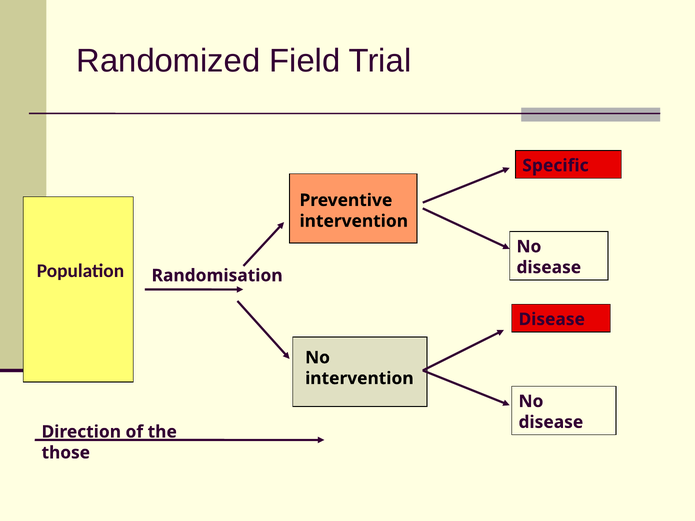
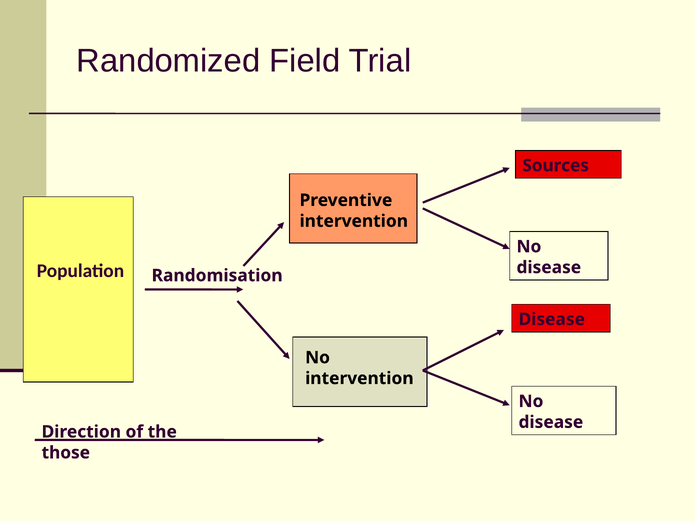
Specific: Specific -> Sources (556, 166)
